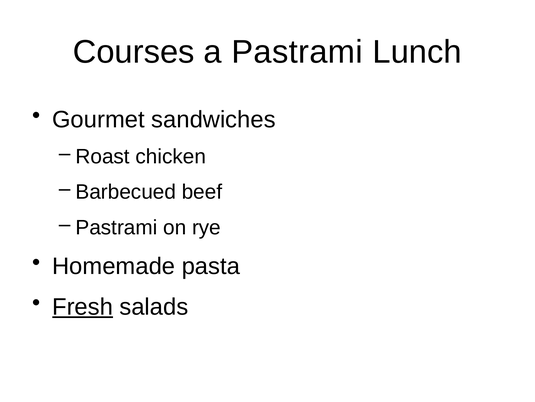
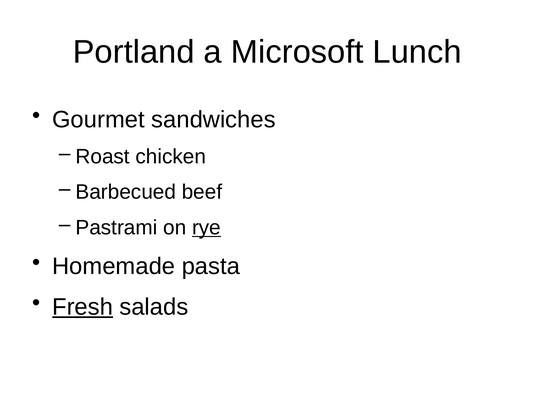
Courses: Courses -> Portland (134, 52)
a Pastrami: Pastrami -> Microsoft (297, 52)
rye underline: none -> present (206, 227)
